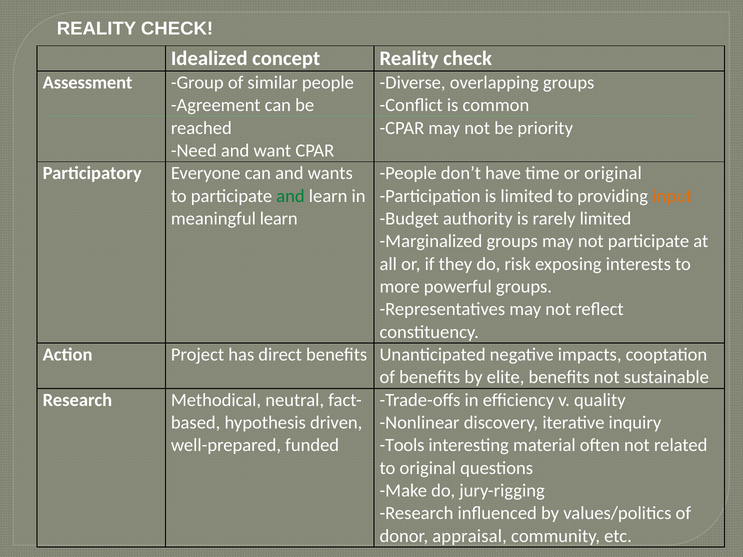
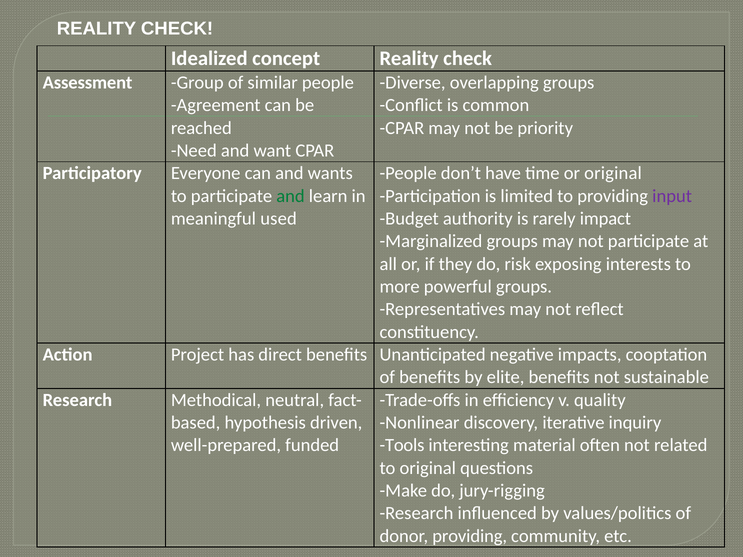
input colour: orange -> purple (672, 196)
meaningful learn: learn -> used (279, 219)
rarely limited: limited -> impact (605, 219)
donor appraisal: appraisal -> providing (470, 536)
